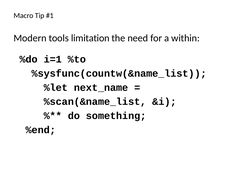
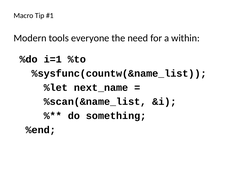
limitation: limitation -> everyone (90, 38)
